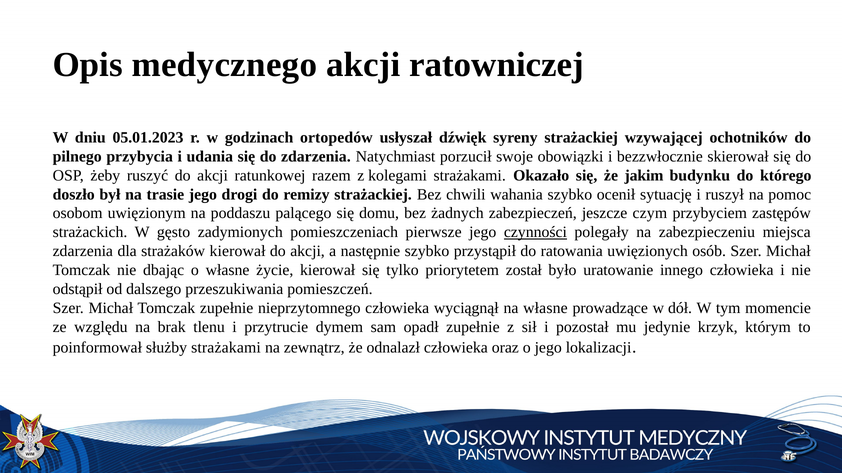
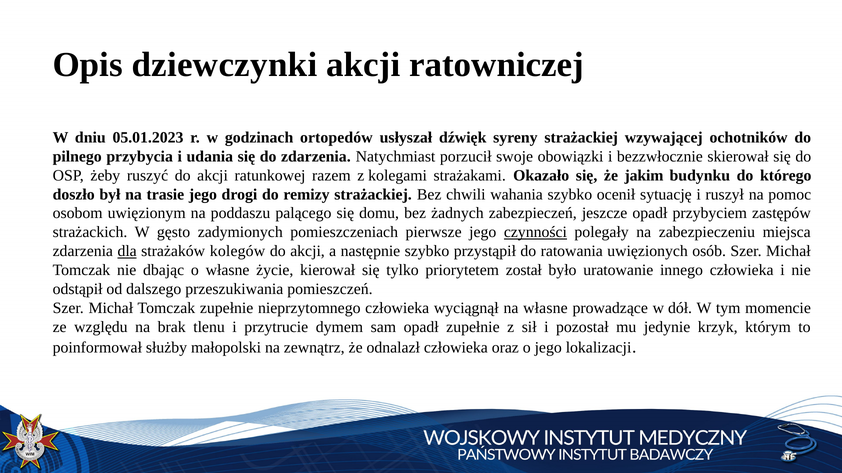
medycznego: medycznego -> dziewczynki (224, 65)
jeszcze czym: czym -> opadł (650, 214)
dla underline: none -> present (127, 251)
strażaków kierował: kierował -> kolegów (238, 251)
służby strażakami: strażakami -> małopolski (226, 348)
